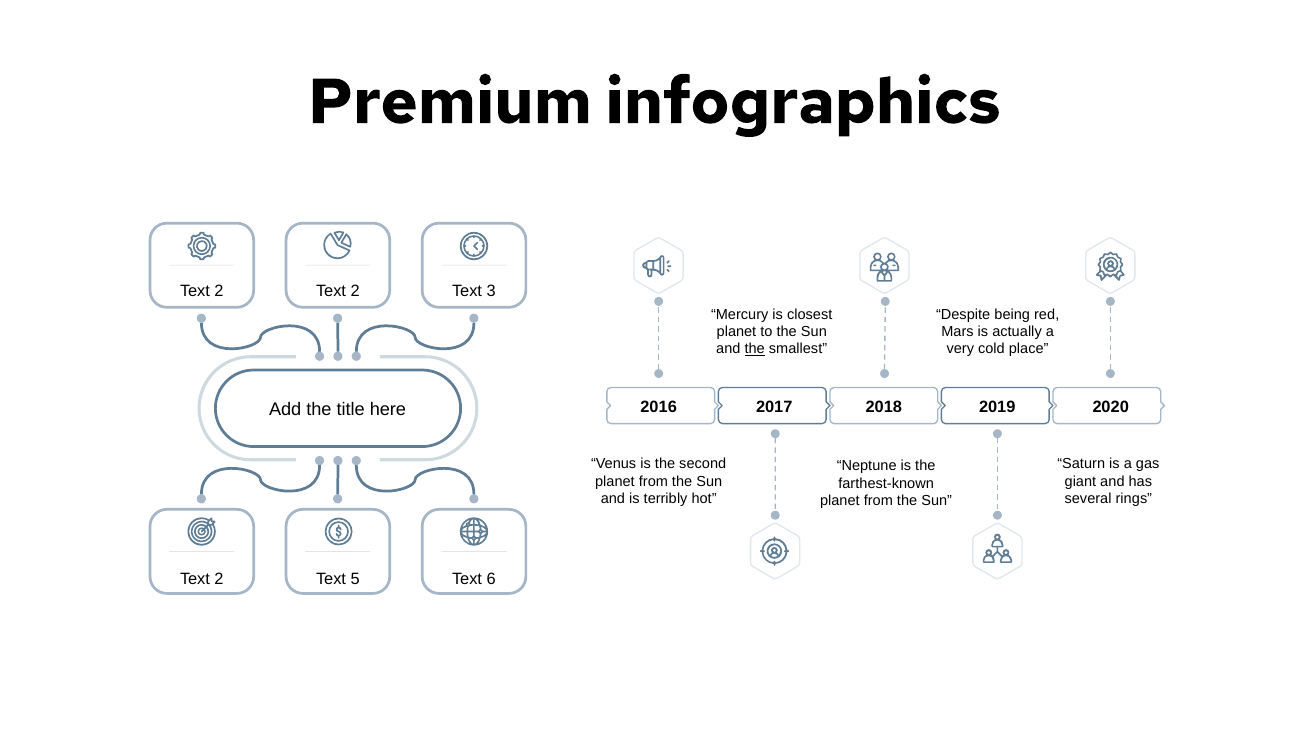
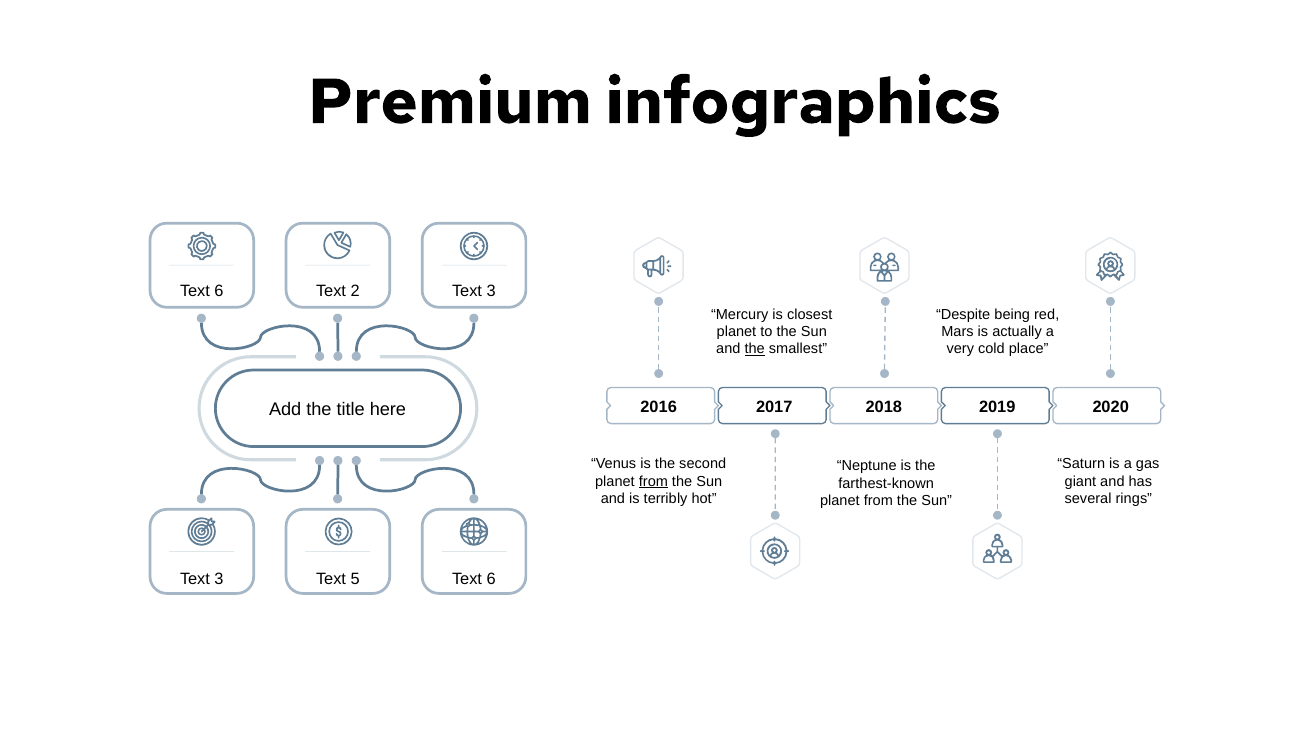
2: 2 -> 6 (219, 292)
from underline: none -> present (653, 482)
2: 2 -> 3 (219, 580)
